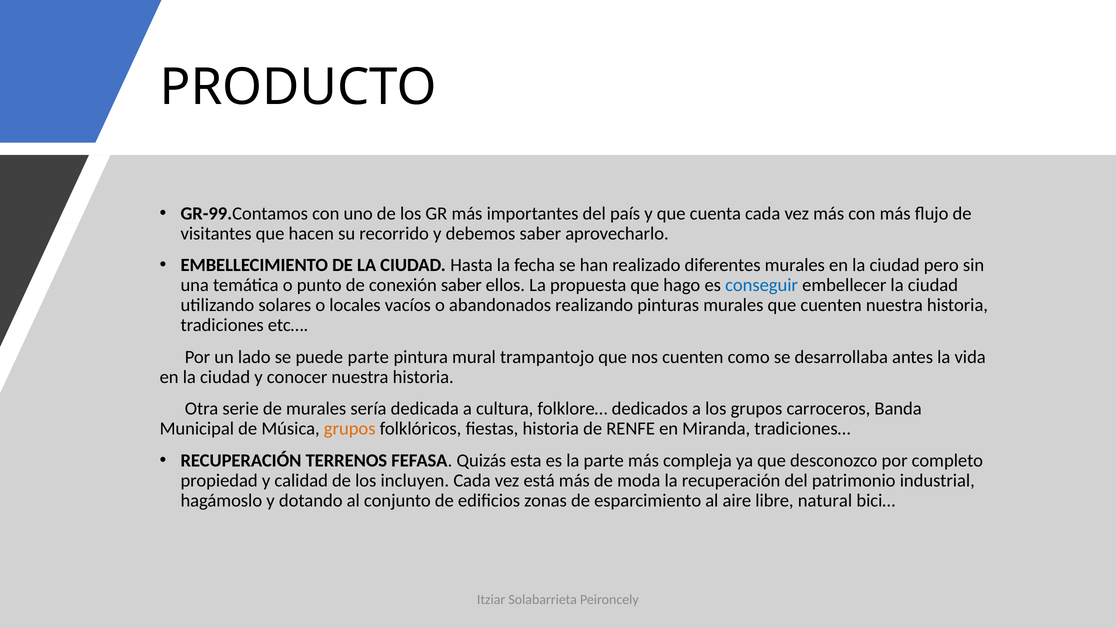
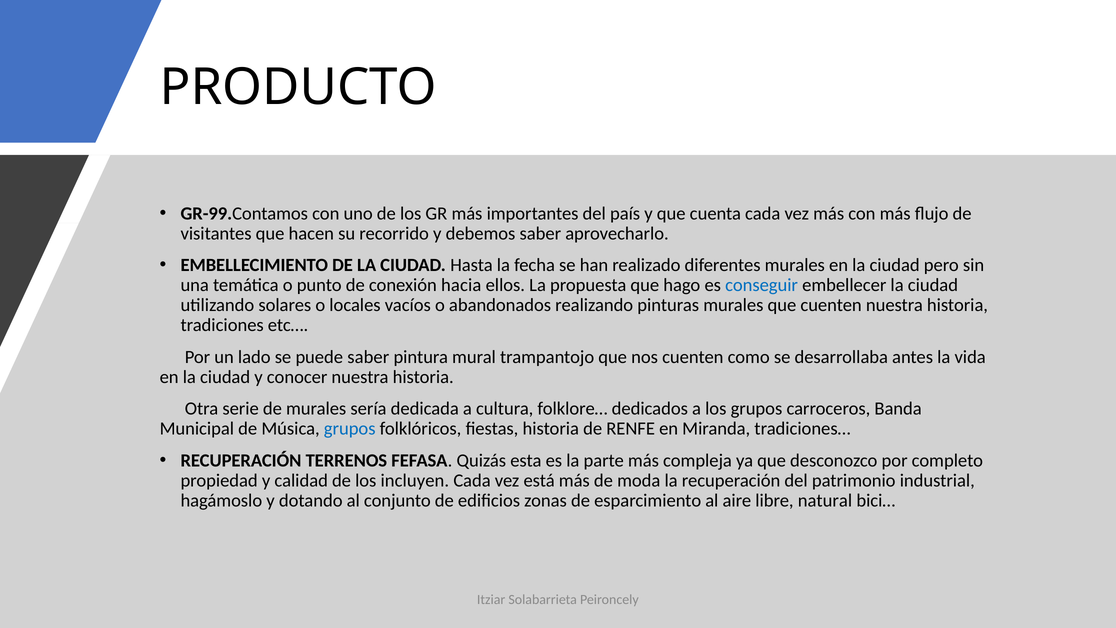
conexión saber: saber -> hacia (461, 285)
puede parte: parte -> saber (368, 357)
grupos colour: orange -> blue (350, 429)
